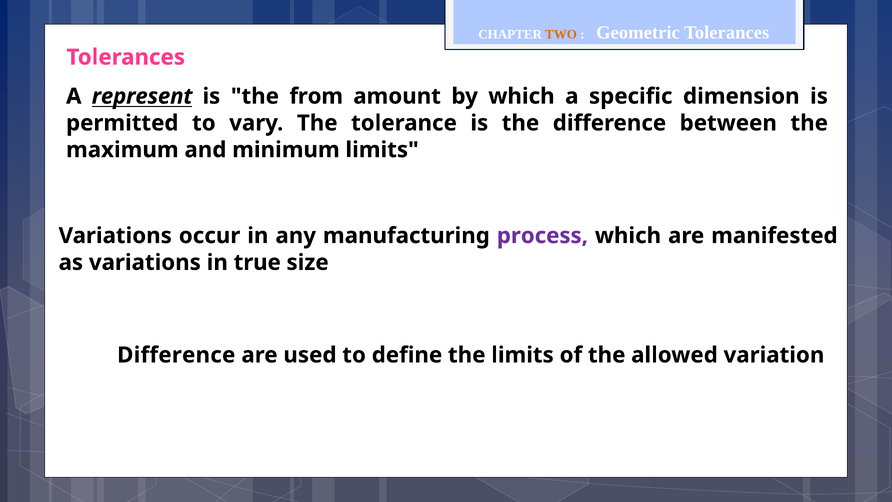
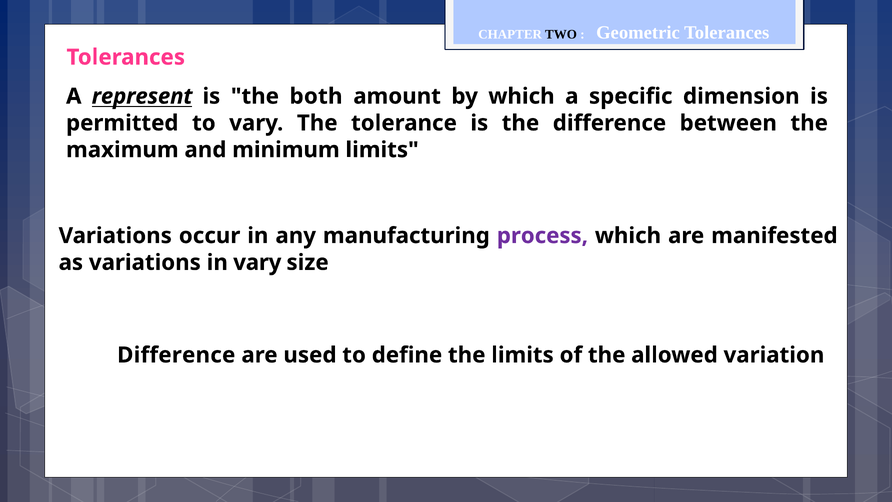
TWO colour: orange -> black (561, 35)
from: from -> both (316, 96)
in true: true -> vary (257, 262)
